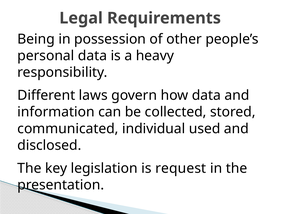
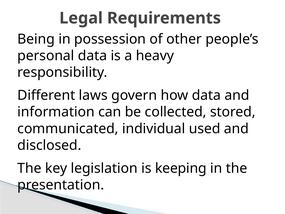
request: request -> keeping (181, 168)
